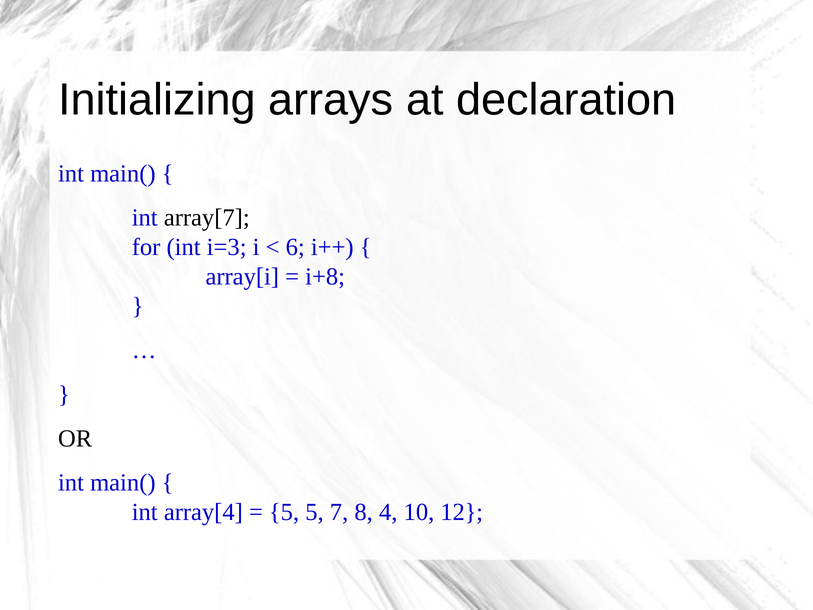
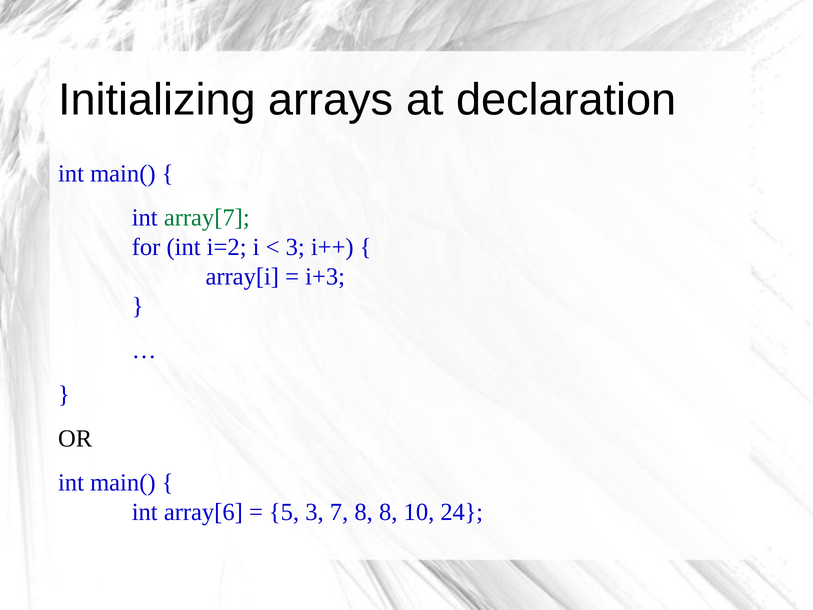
array[7 colour: black -> green (207, 218)
i=3: i=3 -> i=2 (227, 247)
6: 6 -> 3 (295, 247)
i+8: i+8 -> i+3 (325, 277)
array[4: array[4 -> array[6 (203, 512)
5 5: 5 -> 3 (315, 512)
8 4: 4 -> 8 (388, 512)
12: 12 -> 24 (462, 512)
